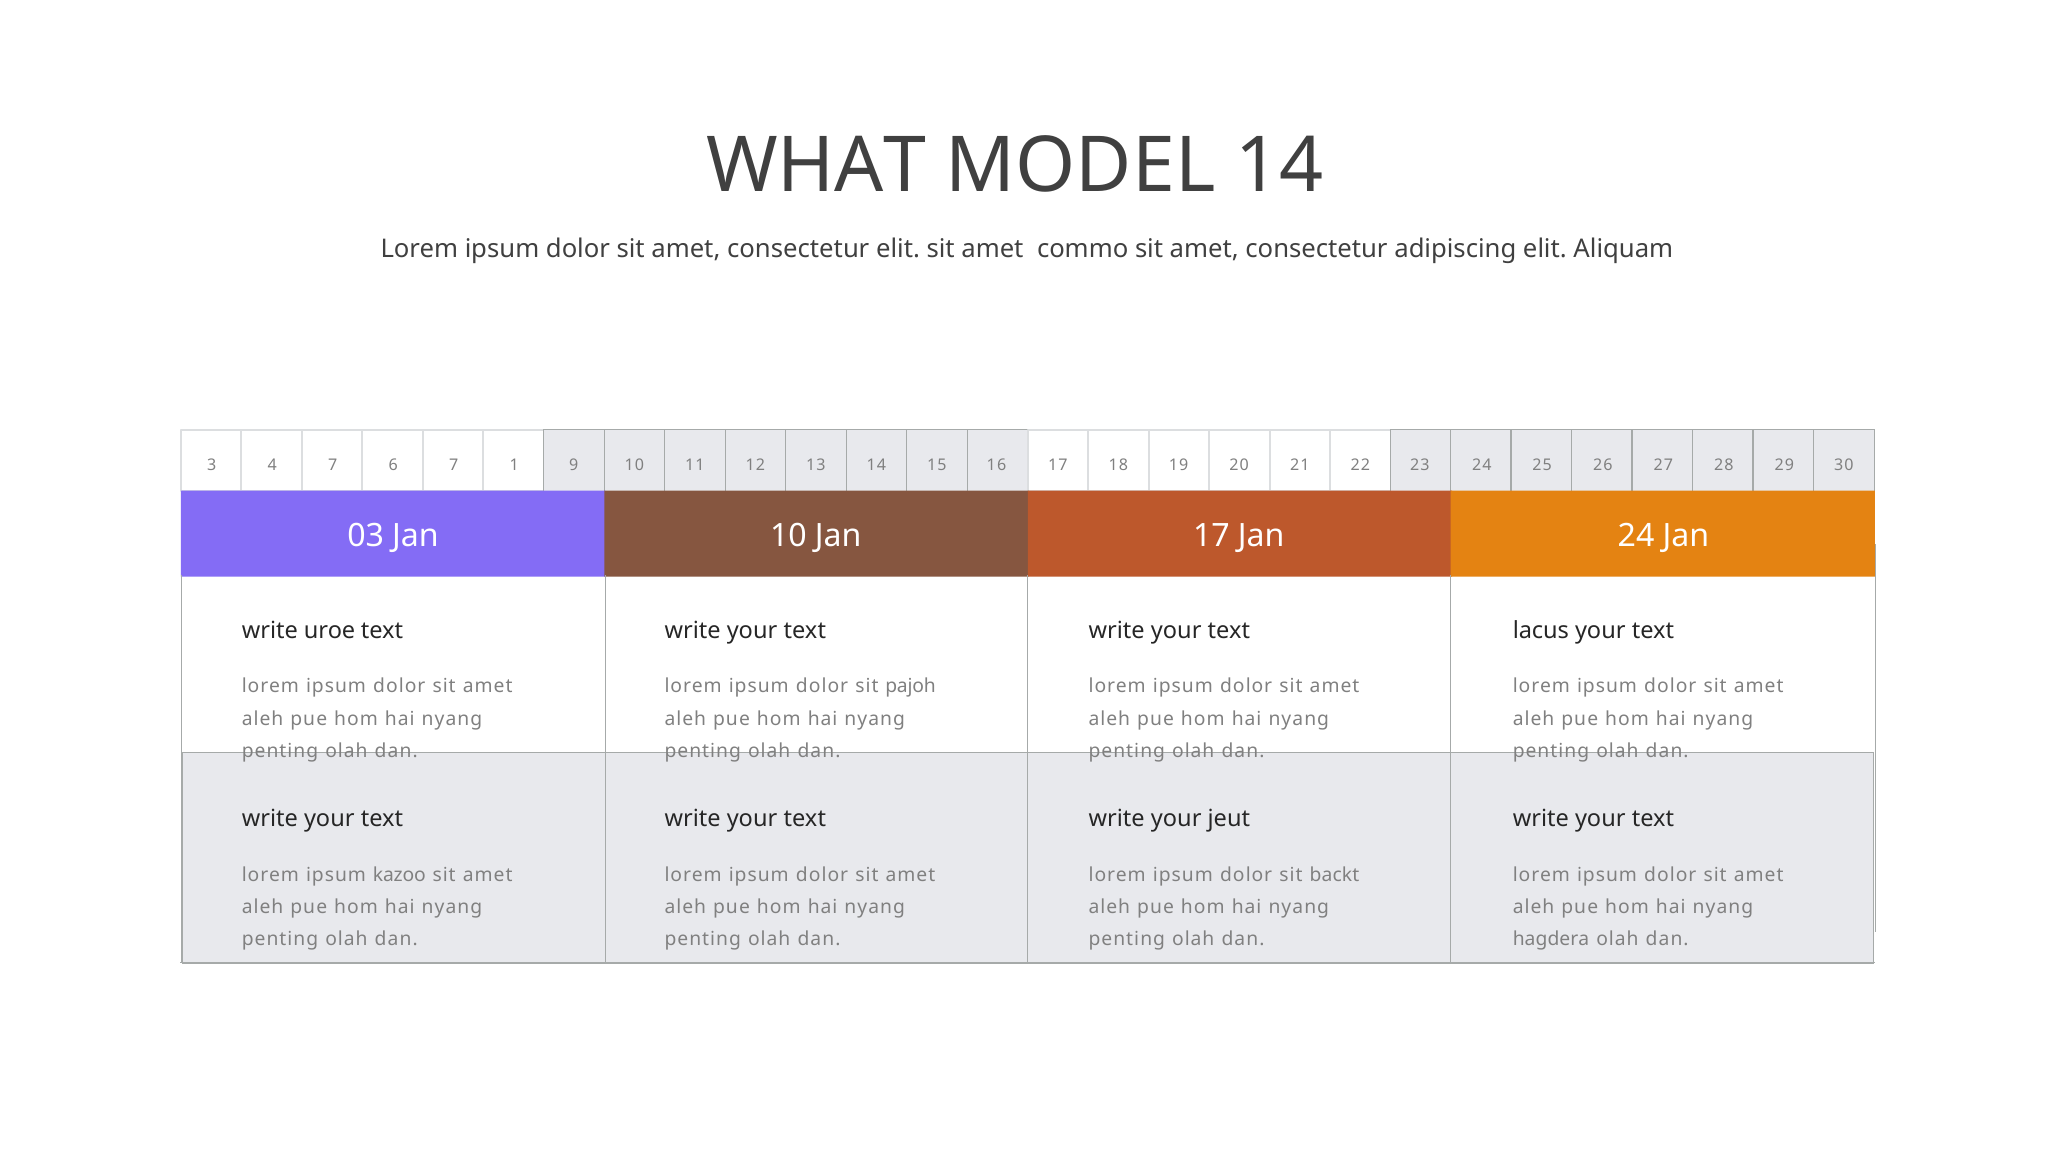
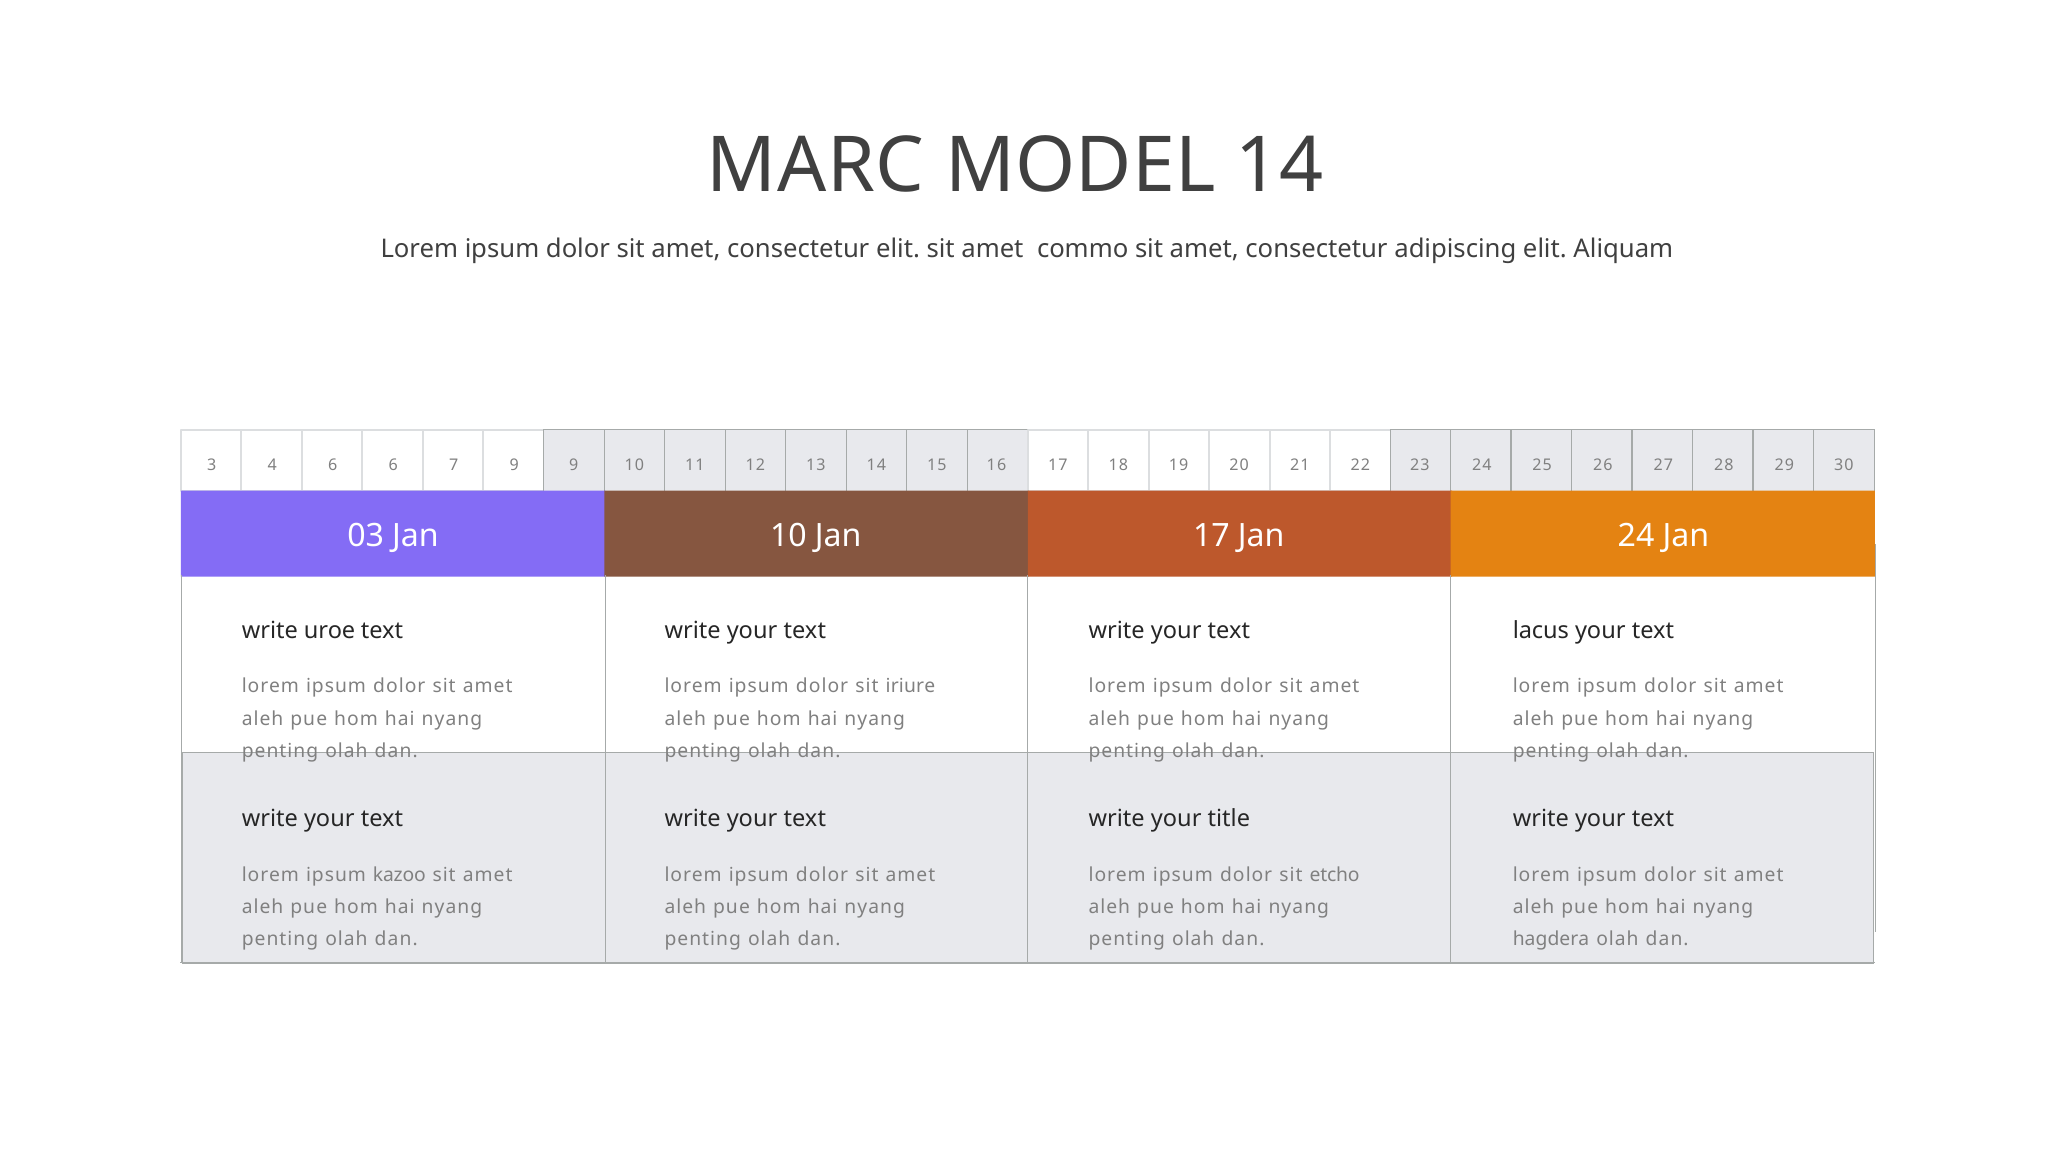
WHAT: WHAT -> MARC (816, 166)
4 7: 7 -> 6 (333, 465)
7 1: 1 -> 9 (514, 465)
pajoh: pajoh -> iriure (910, 686)
jeut: jeut -> title (1229, 819)
backt: backt -> etcho (1335, 875)
